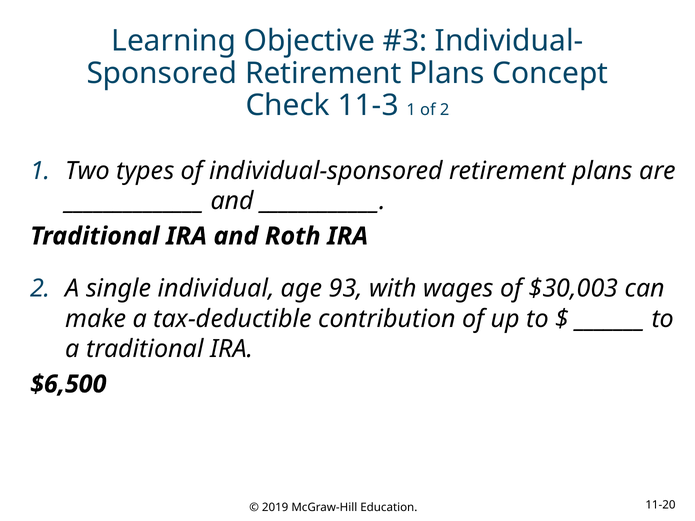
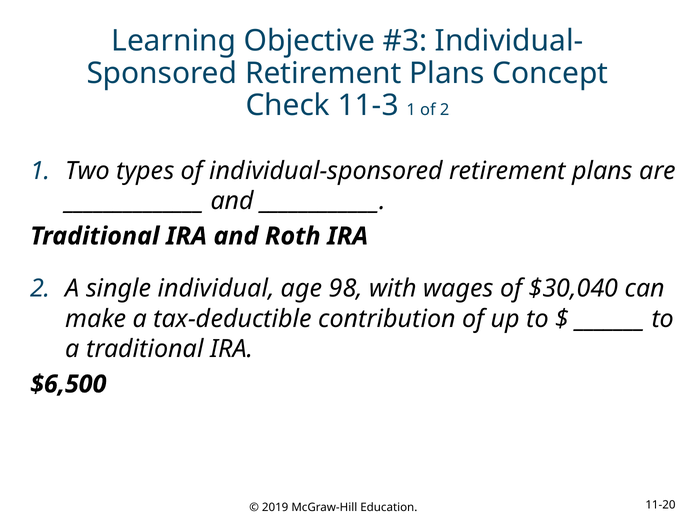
93: 93 -> 98 (346, 289)
$30,003: $30,003 -> $30,040 (574, 289)
